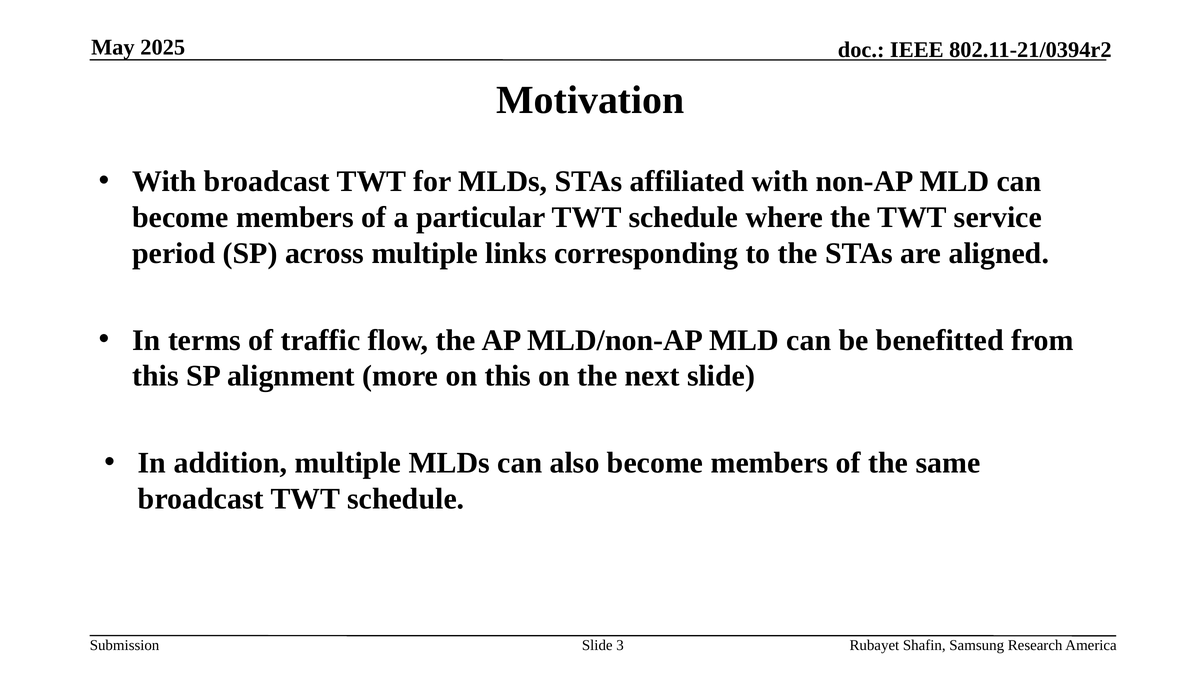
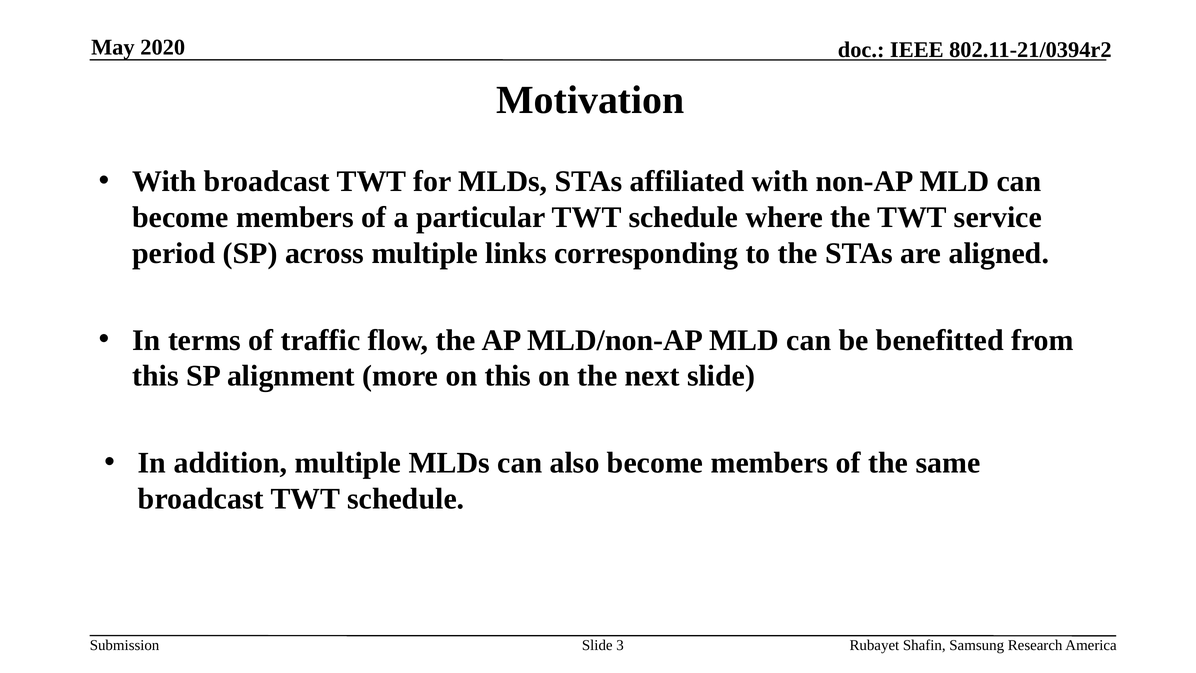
2025: 2025 -> 2020 (163, 48)
